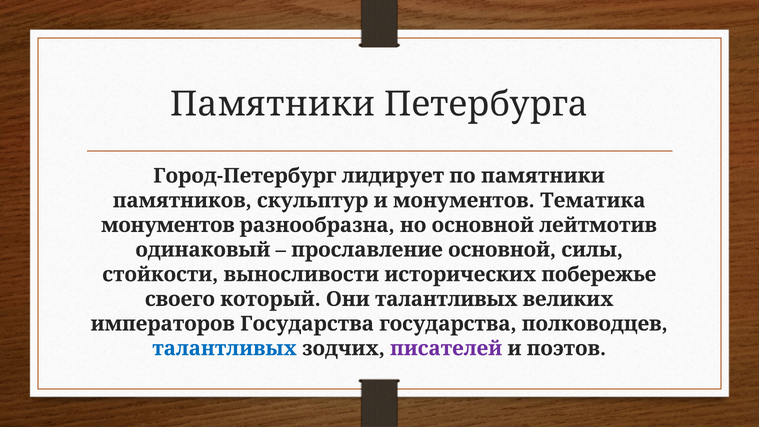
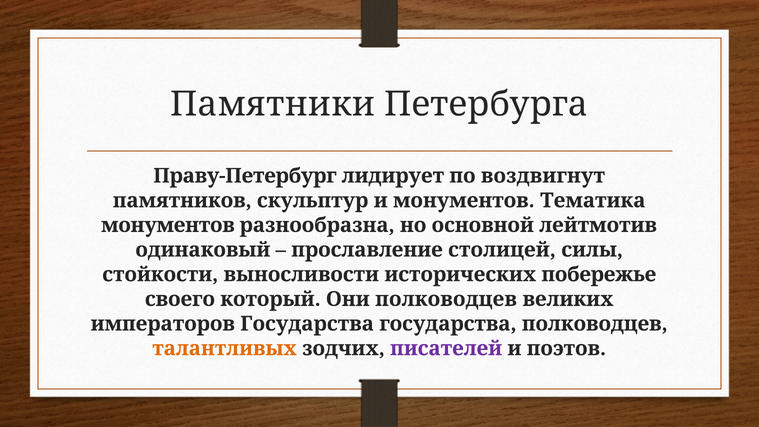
Город-Петербург: Город-Петербург -> Праву-Петербург (245, 176)
по памятники: памятники -> воздвигнут (543, 176)
прославление основной: основной -> столицей (502, 250)
Они талантливых: талантливых -> полководцев (446, 299)
талантливых colour: blue -> orange (225, 348)
